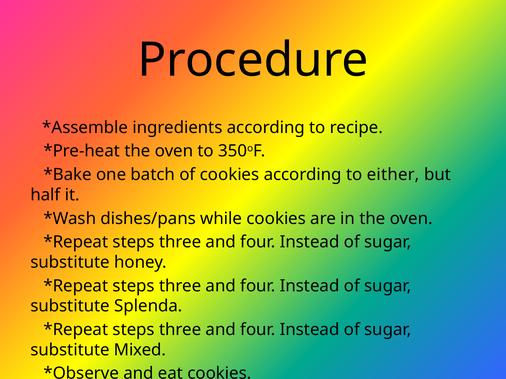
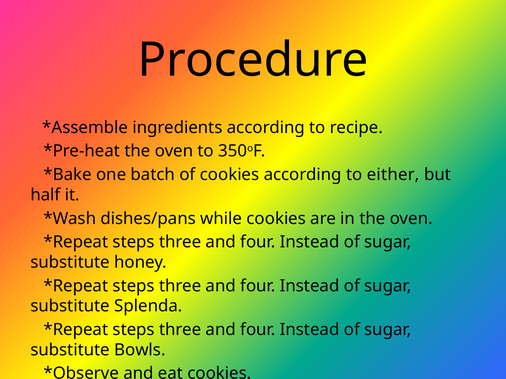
Mixed: Mixed -> Bowls (140, 350)
